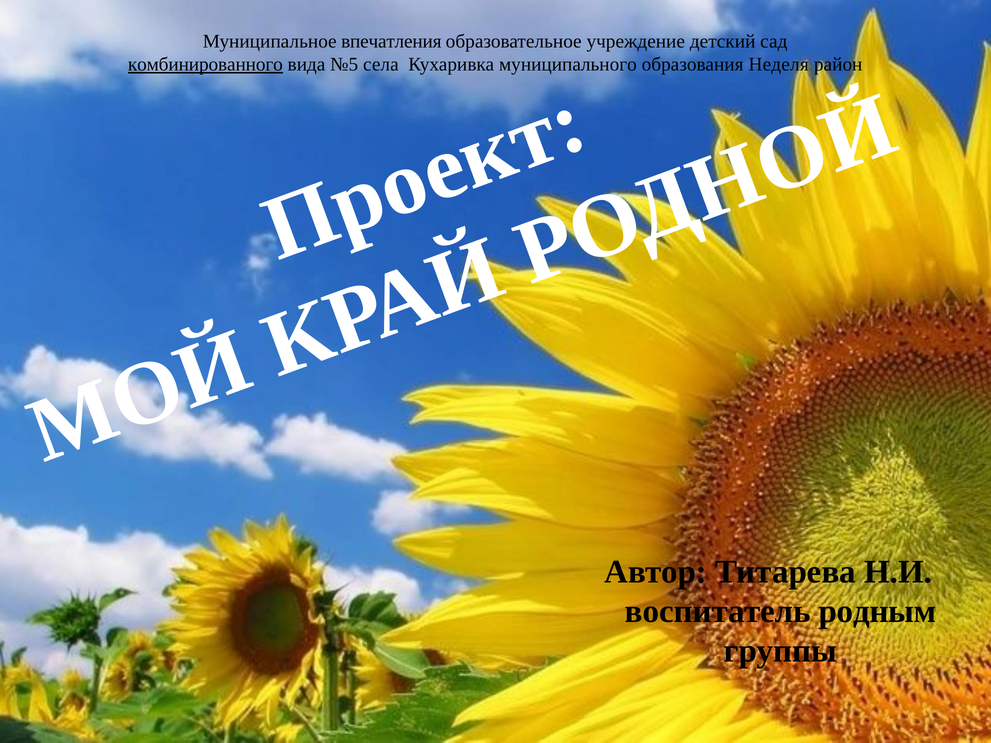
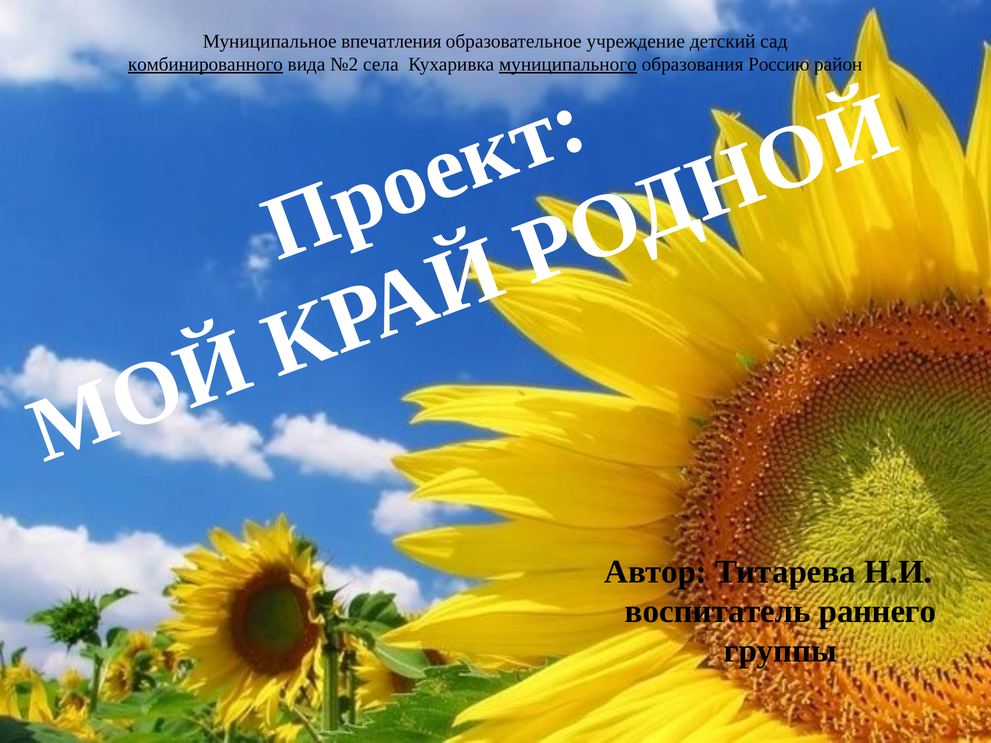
№5: №5 -> №2 (344, 64)
муниципального underline: none -> present (568, 64)
Неделя: Неделя -> Россию (779, 64)
родным: родным -> раннего (878, 612)
